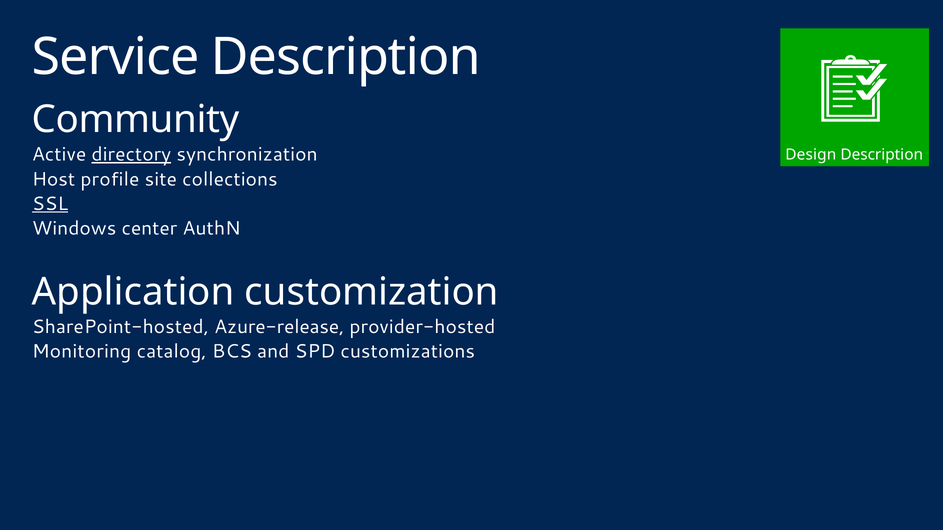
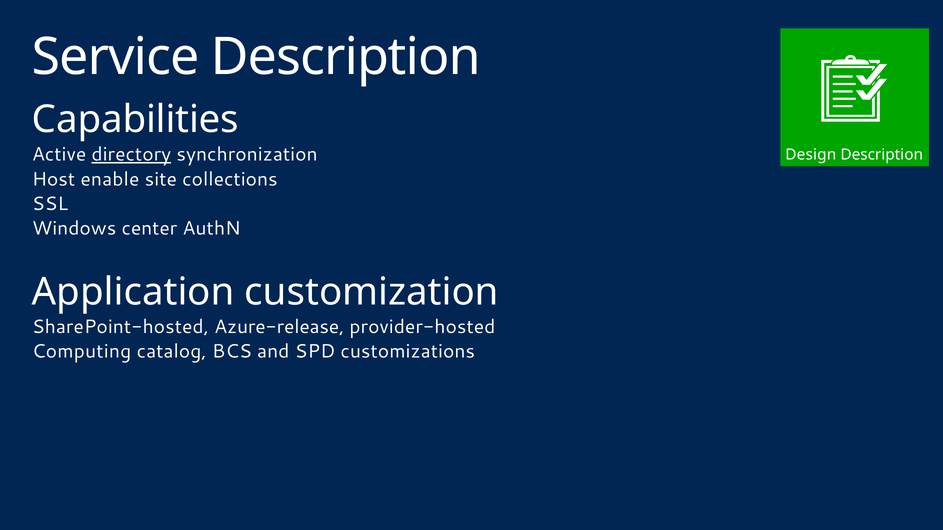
Community: Community -> Capabilities (135, 119)
profile: profile -> enable (110, 179)
SSL underline: present -> none (50, 204)
Monitoring: Monitoring -> Computing (82, 352)
